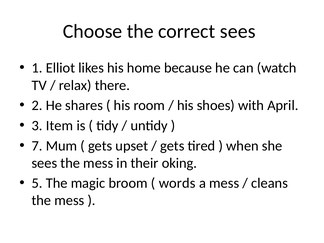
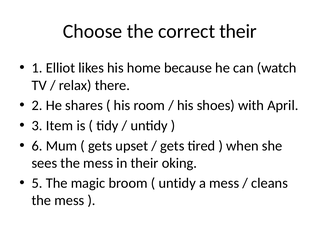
correct sees: sees -> their (238, 31)
7: 7 -> 6 (37, 146)
words: words -> untidy (177, 183)
